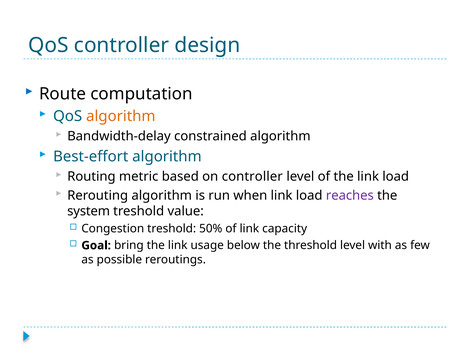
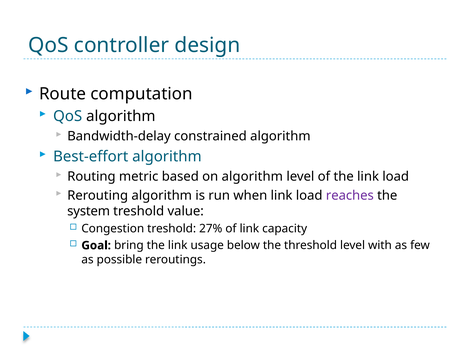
algorithm colour: orange -> black (121, 116)
on controller: controller -> algorithm (252, 176)
50%: 50% -> 27% (211, 228)
